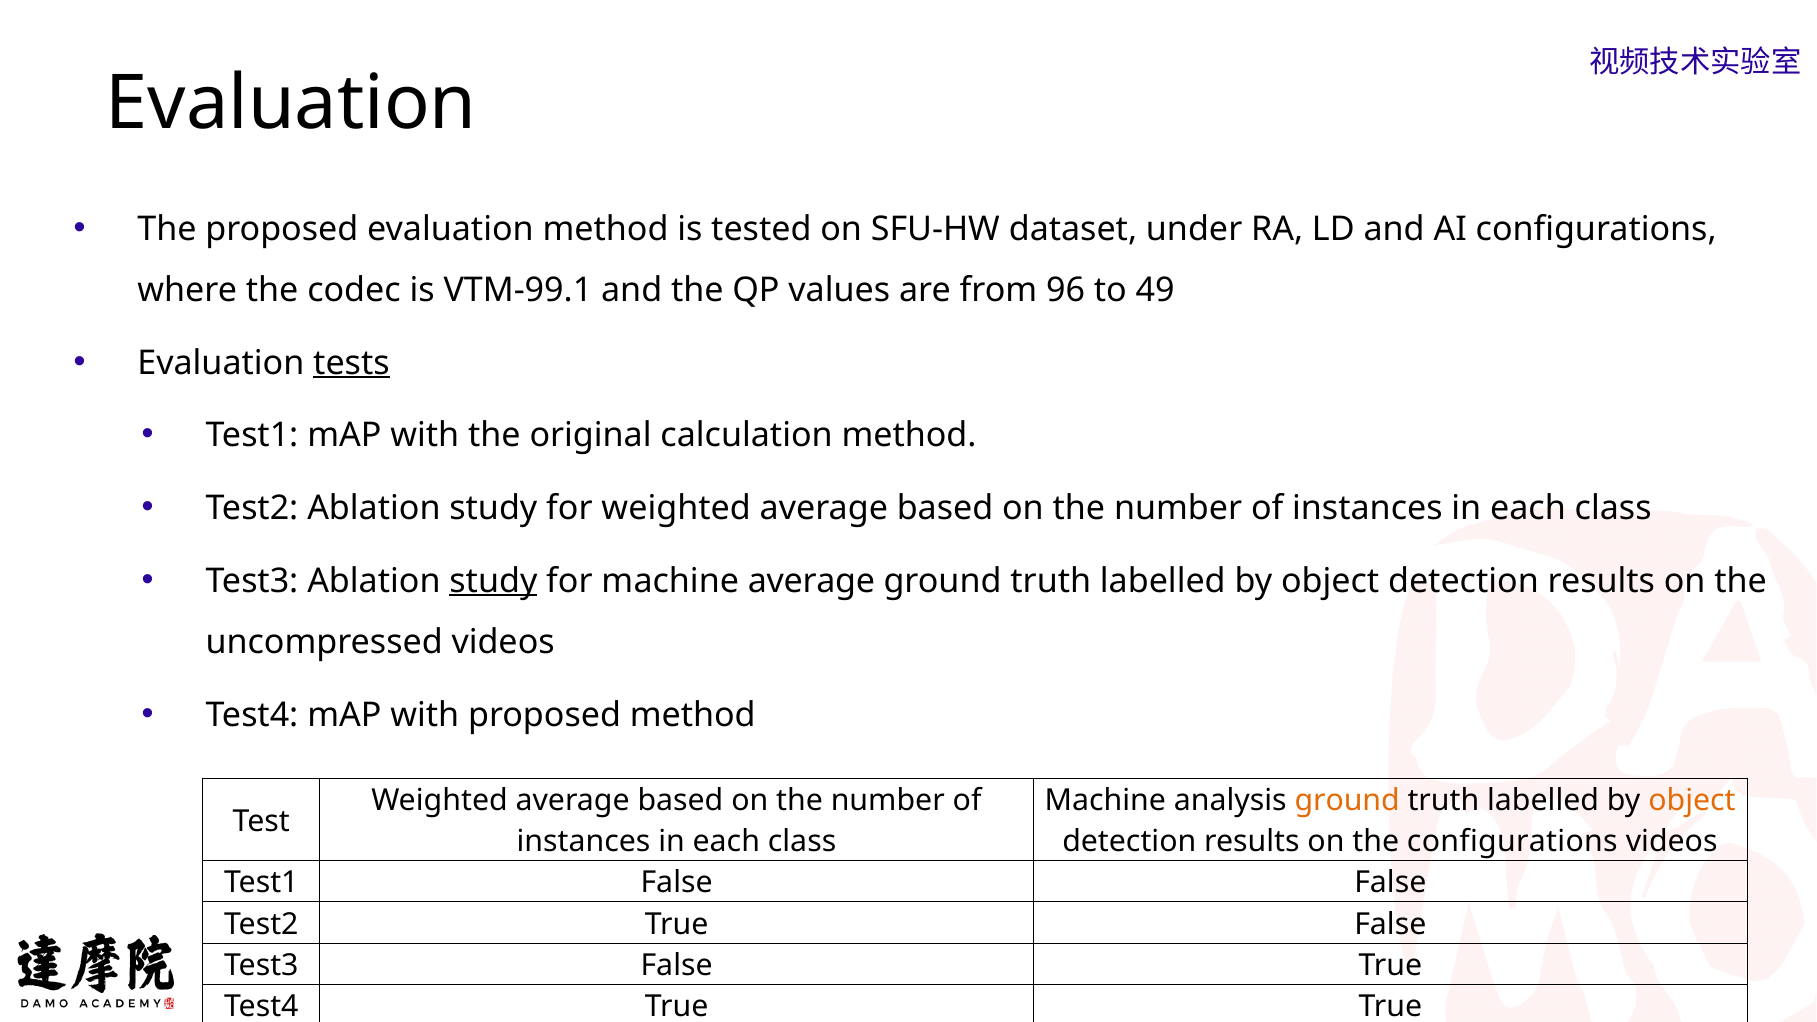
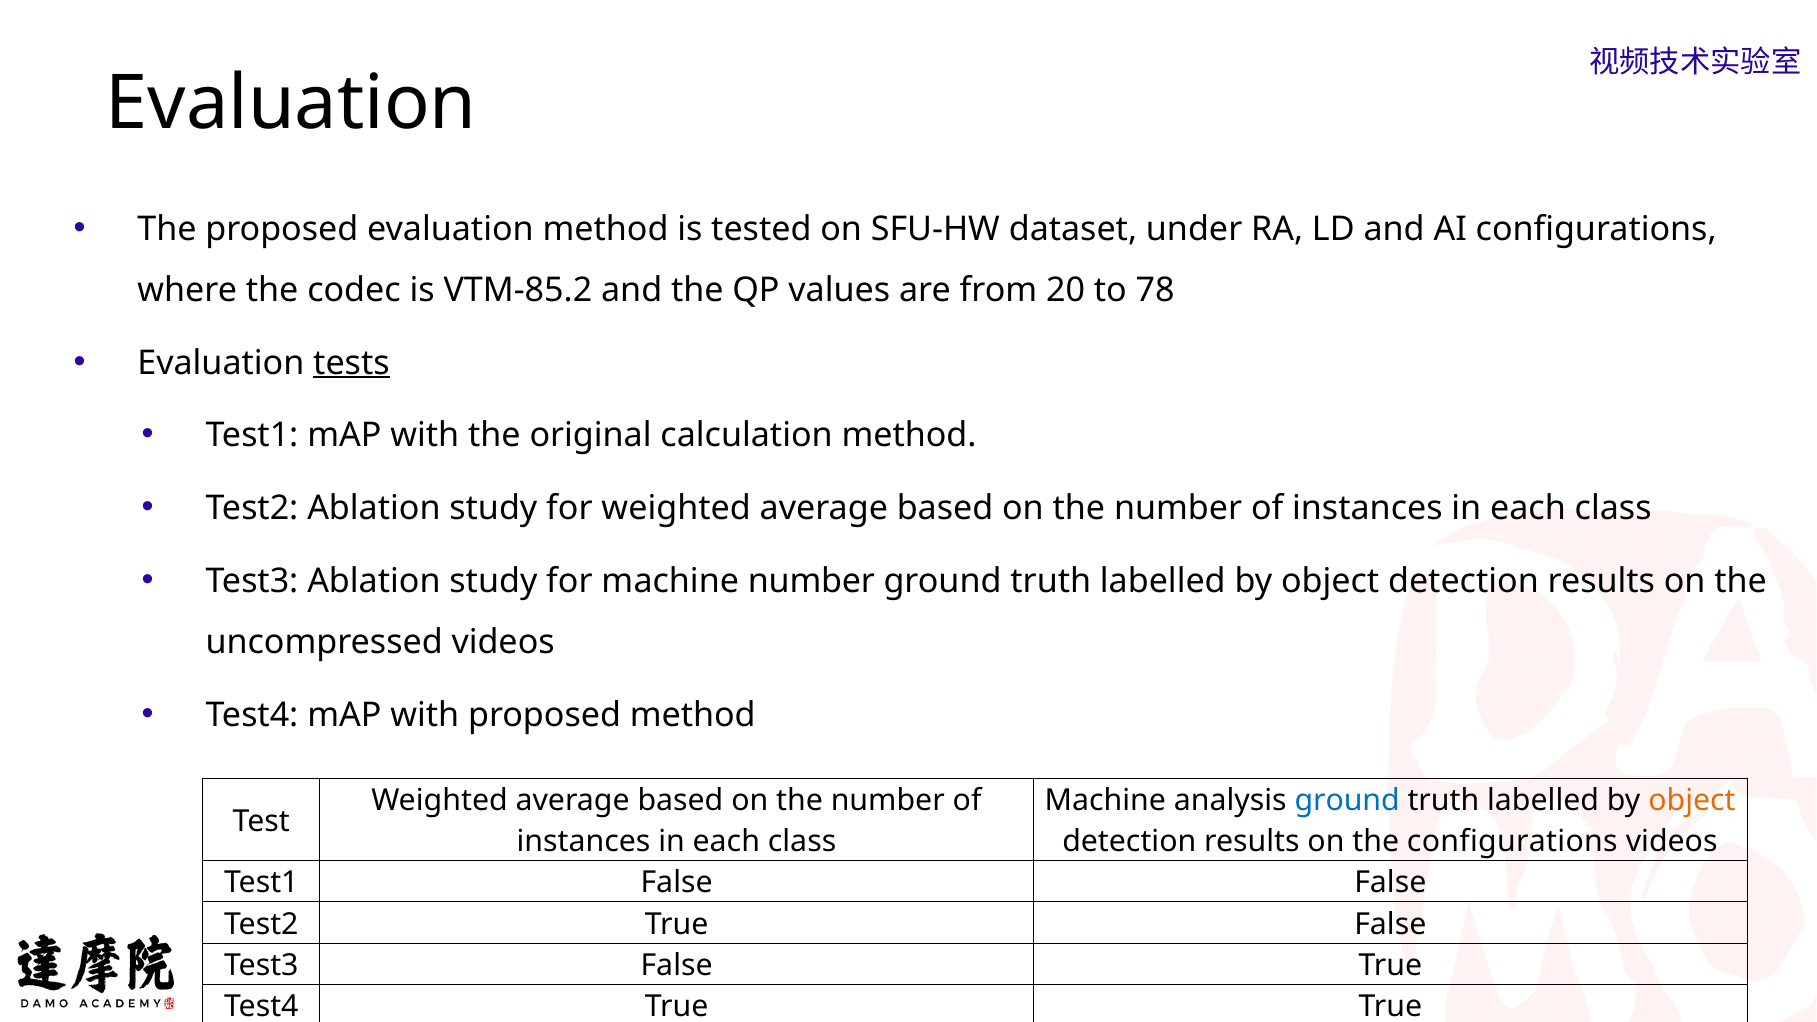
VTM-99.1: VTM-99.1 -> VTM-85.2 (518, 290)
96: 96 -> 20 (1066, 290)
49: 49 -> 78 (1155, 290)
study underline: present -> none (493, 581)
machine average: average -> number (811, 581)
ground colour: orange -> blue (1347, 800)
